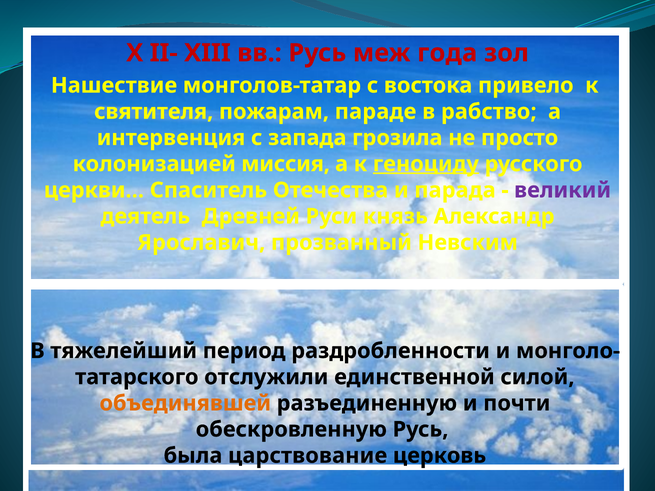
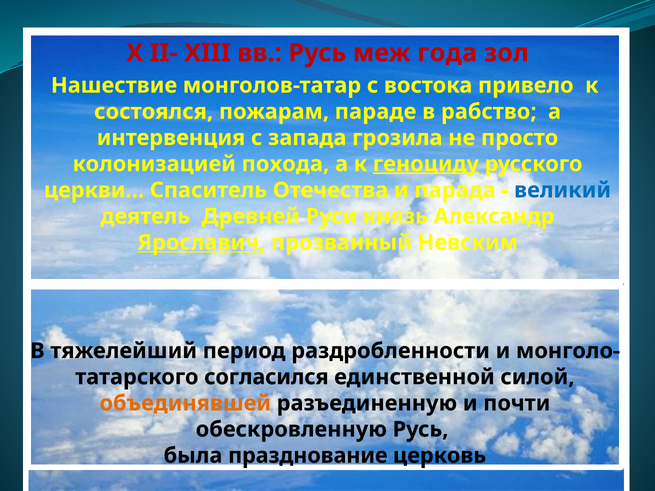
святителя: святителя -> состоялся (154, 112)
миссия: миссия -> похода (285, 164)
великий colour: purple -> blue (563, 190)
Ярославич underline: none -> present (201, 243)
отслужили: отслужили -> согласился (266, 377)
царствование: царствование -> празднование (308, 456)
